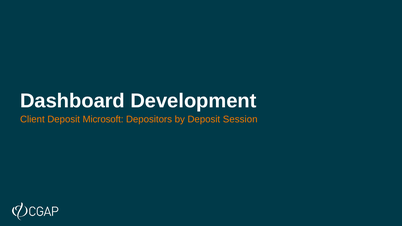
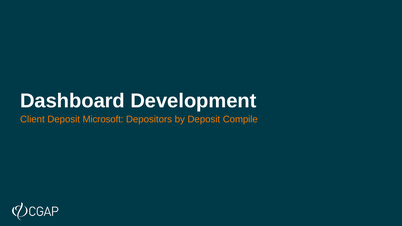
Session: Session -> Compile (240, 120)
